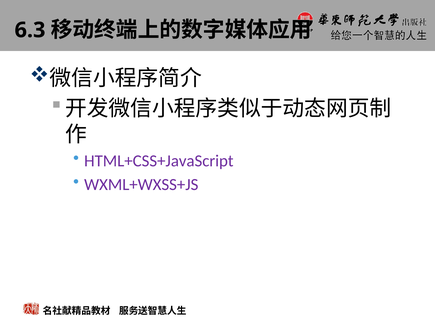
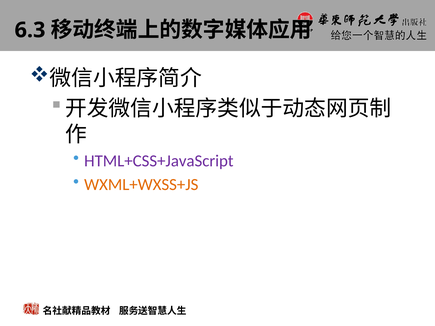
WXML+WXSS+JS colour: purple -> orange (141, 185)
